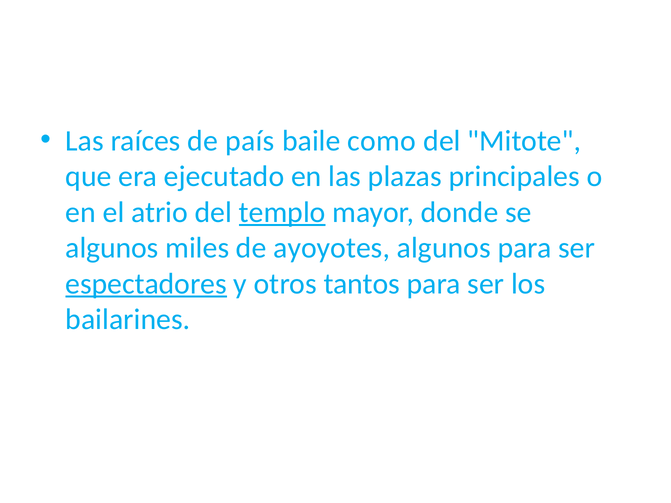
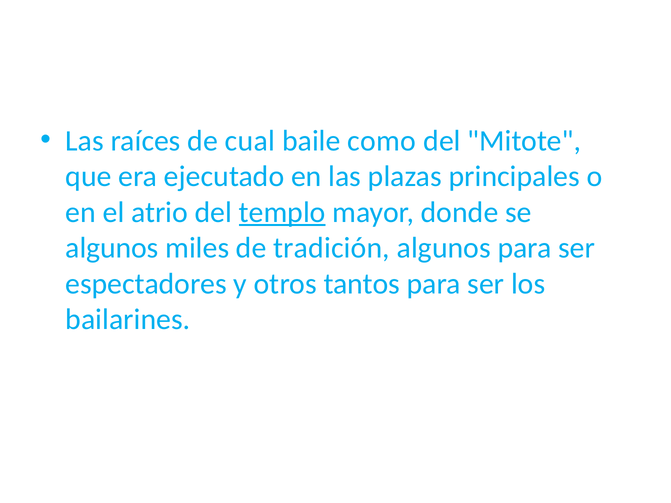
país: país -> cual (250, 141)
ayoyotes: ayoyotes -> tradición (332, 248)
espectadores underline: present -> none (146, 284)
